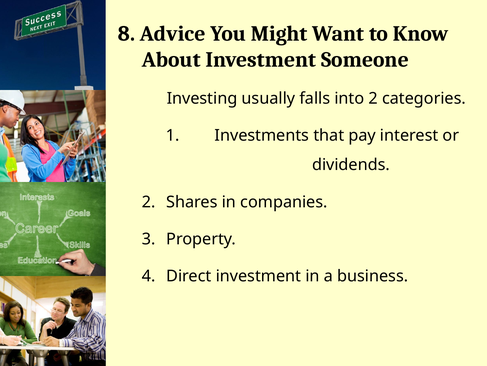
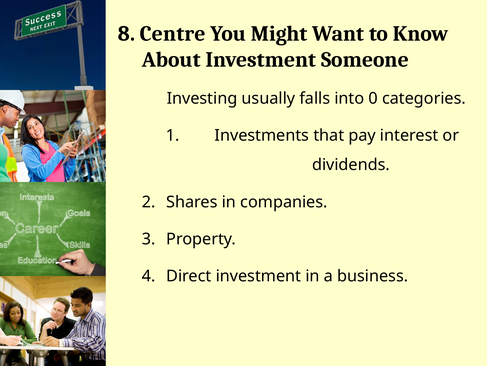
Advice: Advice -> Centre (173, 34)
into 2: 2 -> 0 (373, 98)
